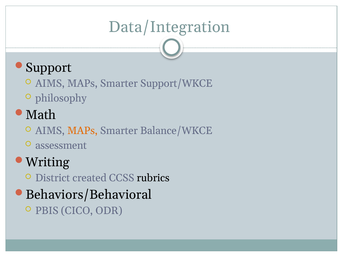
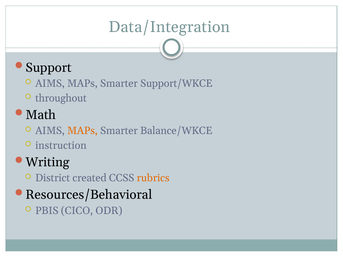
philosophy: philosophy -> throughout (61, 98)
assessment: assessment -> instruction (61, 146)
rubrics colour: black -> orange (153, 178)
Behaviors/Behavioral: Behaviors/Behavioral -> Resources/Behavioral (89, 195)
